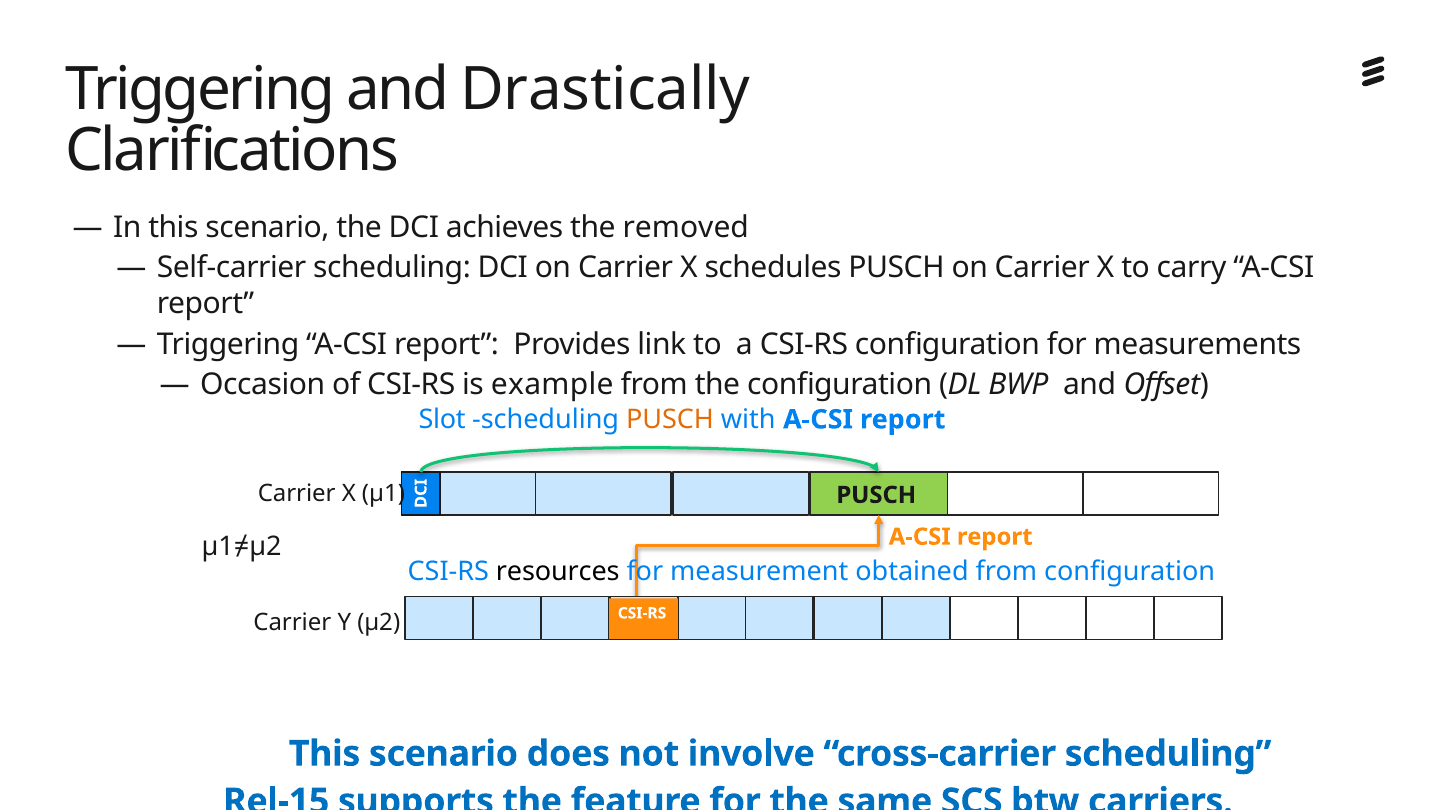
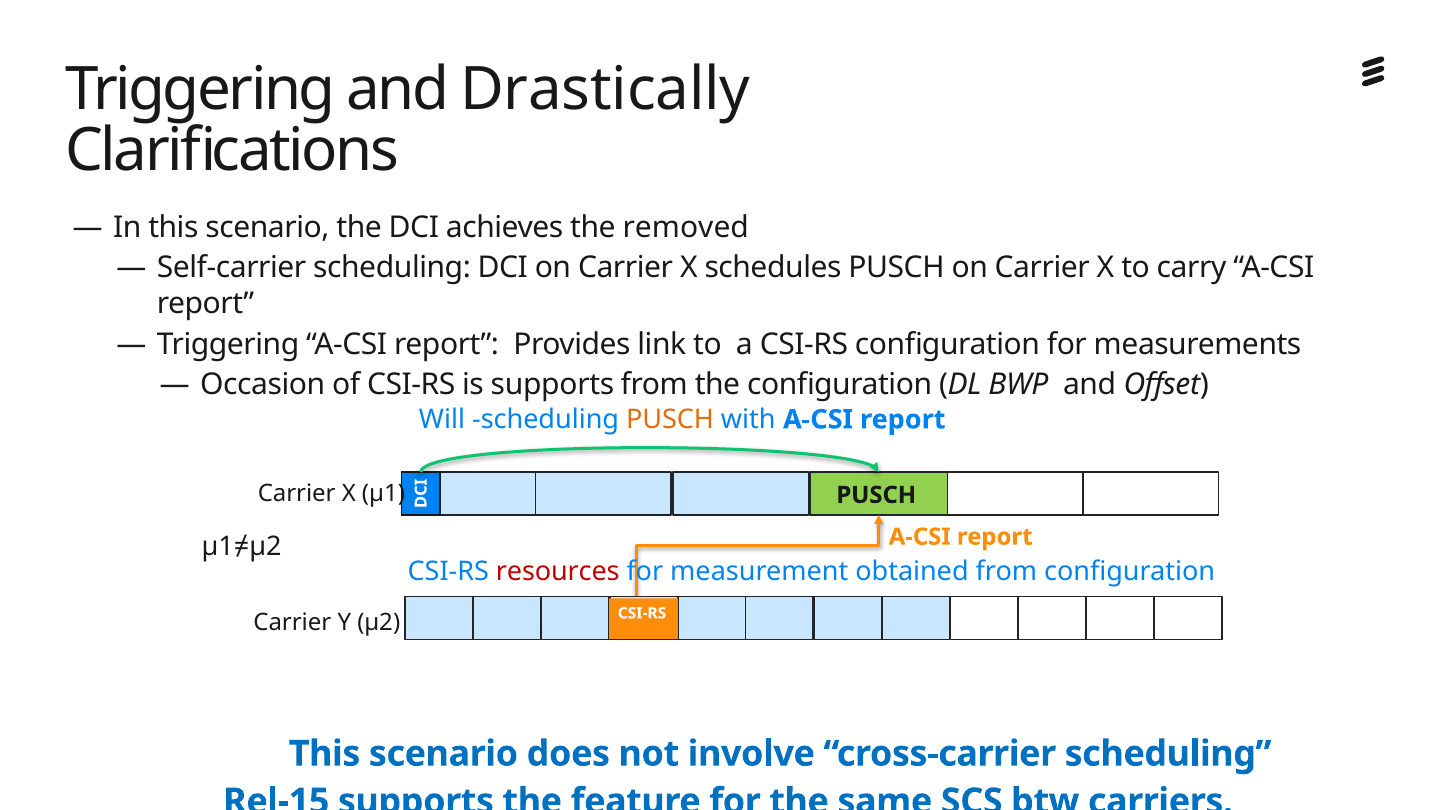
is example: example -> supports (553, 385)
Slot: Slot -> Will (442, 420)
resources colour: black -> red (558, 572)
